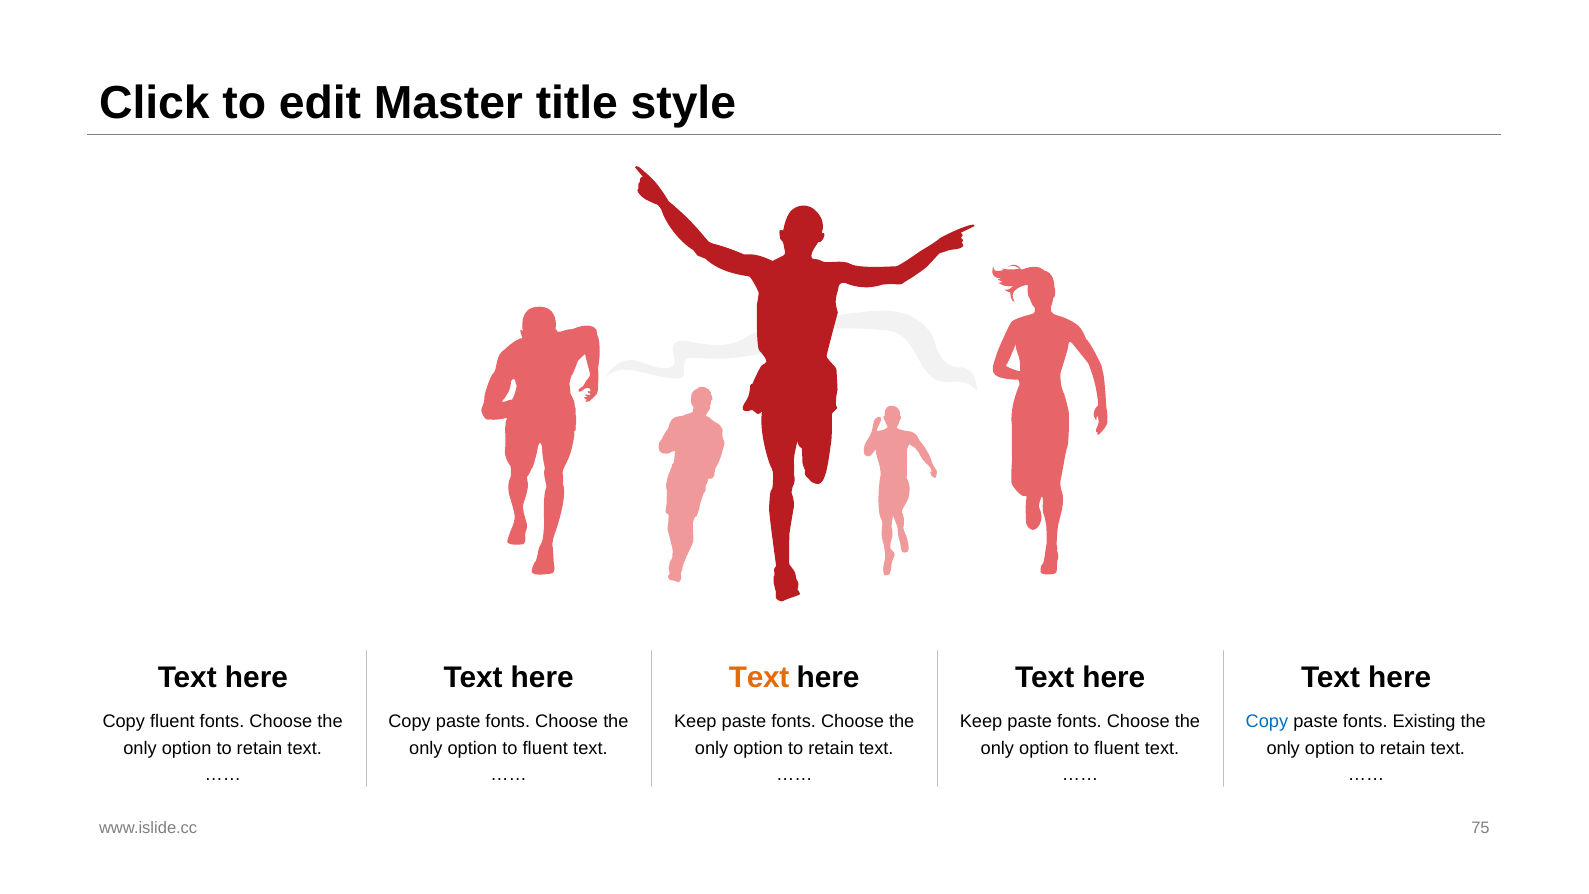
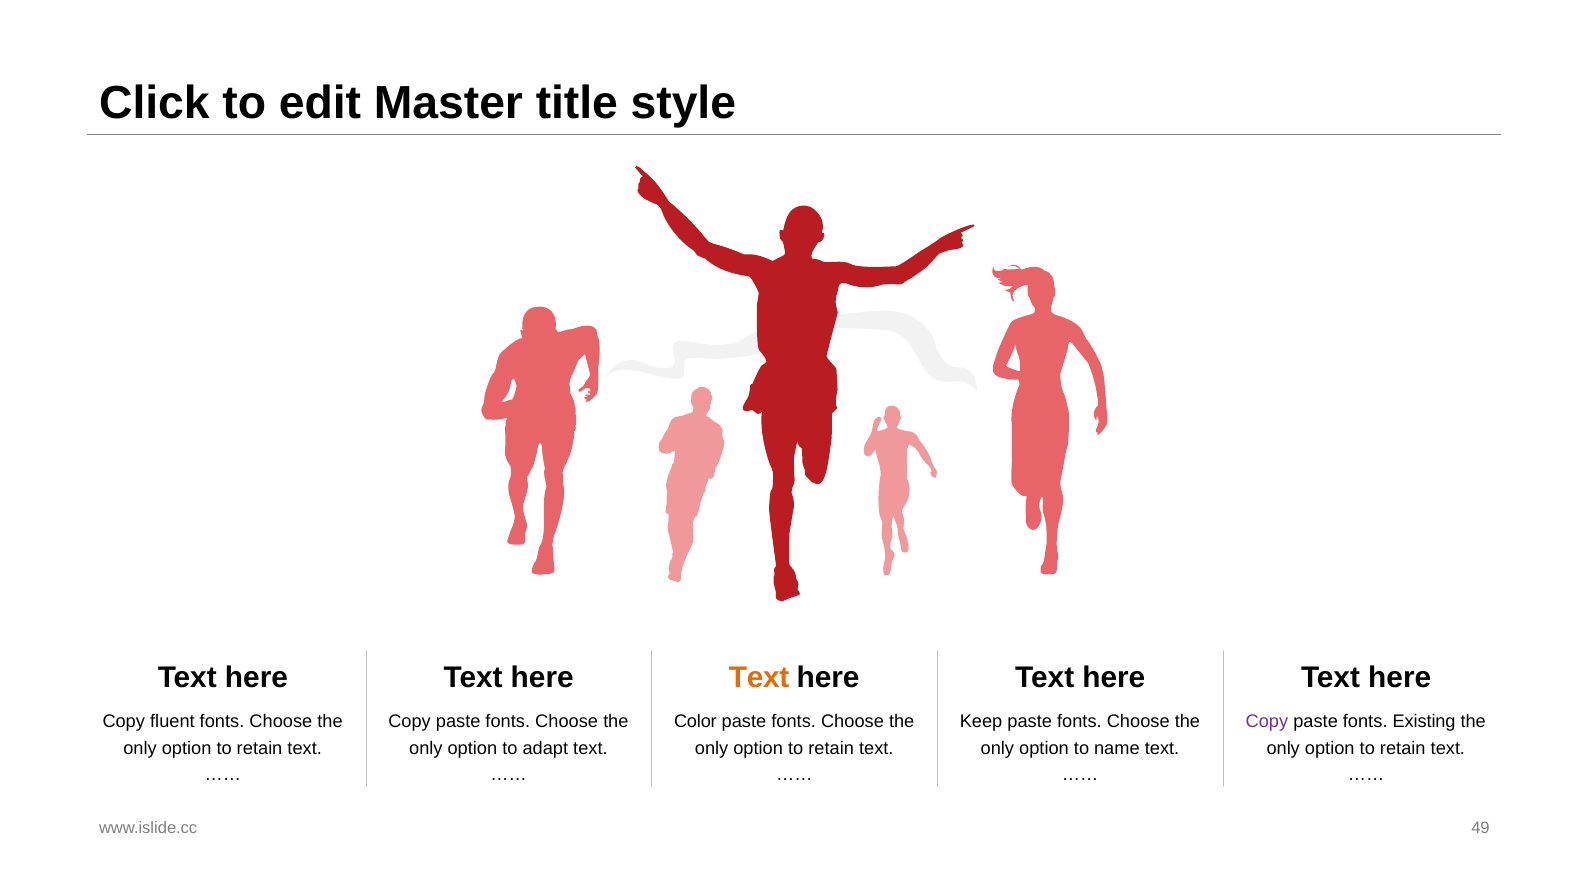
Keep: Keep -> Color (695, 722)
Copy colour: blue -> purple (1267, 722)
fluent: fluent -> adapt (545, 748)
fluent: fluent -> name (1117, 748)
75: 75 -> 49 (1480, 828)
